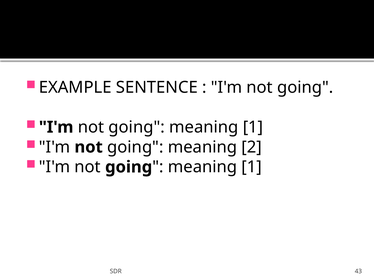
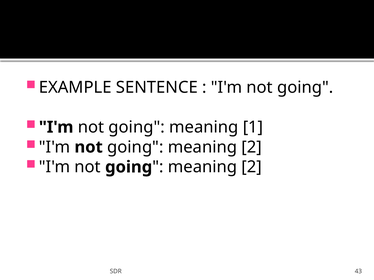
1: 1 -> 2 (252, 167)
